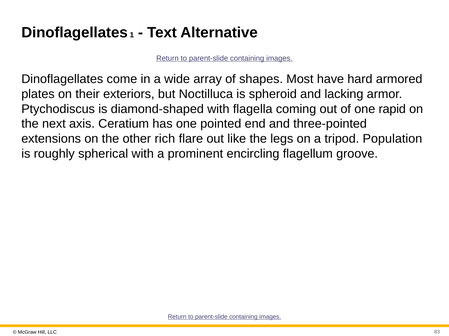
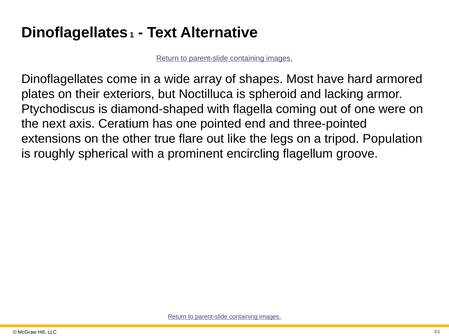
rapid: rapid -> were (392, 109)
rich: rich -> true (165, 139)
